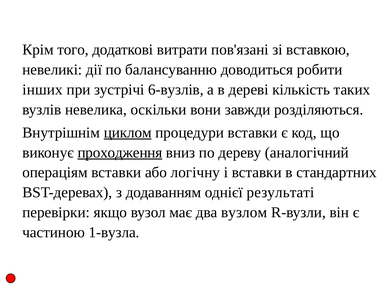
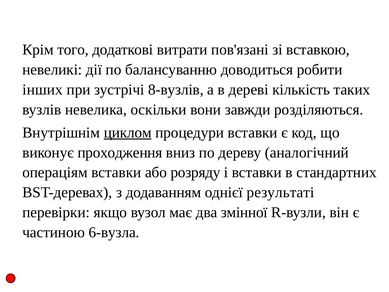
6-вузлів: 6-вузлів -> 8-вузлів (176, 89)
проходження underline: present -> none (120, 152)
логічну: логічну -> розряду (195, 172)
вузлом: вузлом -> змінної (244, 212)
1-вузла: 1-вузла -> 6-вузла (114, 232)
